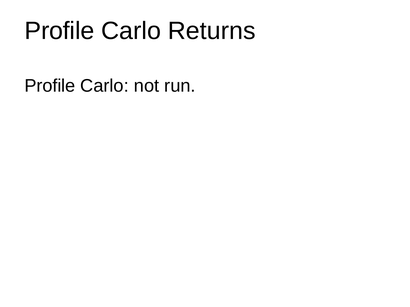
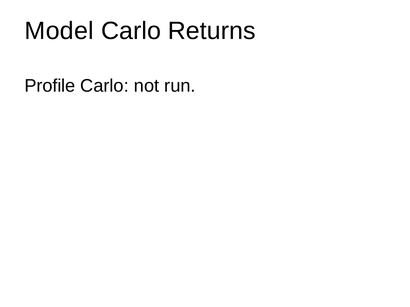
Profile: Profile -> Model (59, 31)
